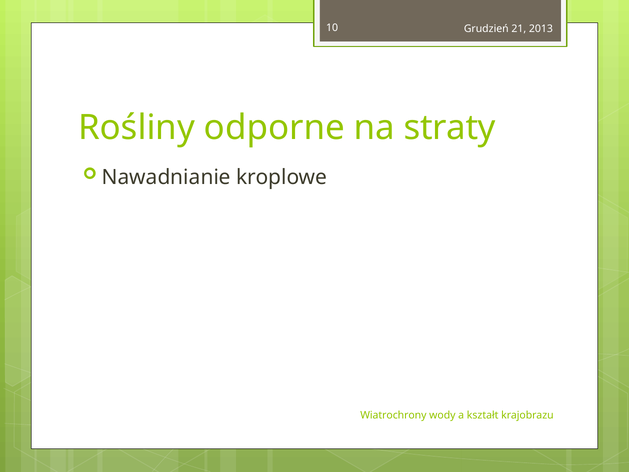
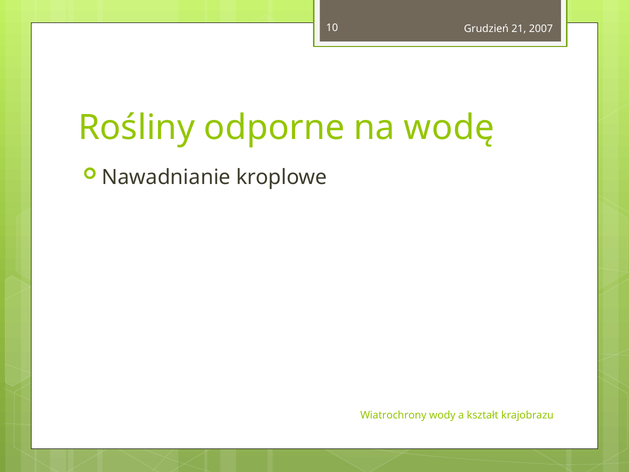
2013: 2013 -> 2007 (541, 29)
straty: straty -> wodę (449, 128)
